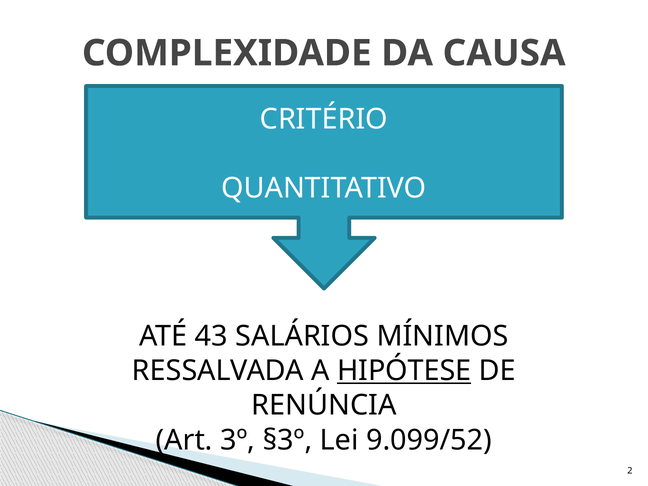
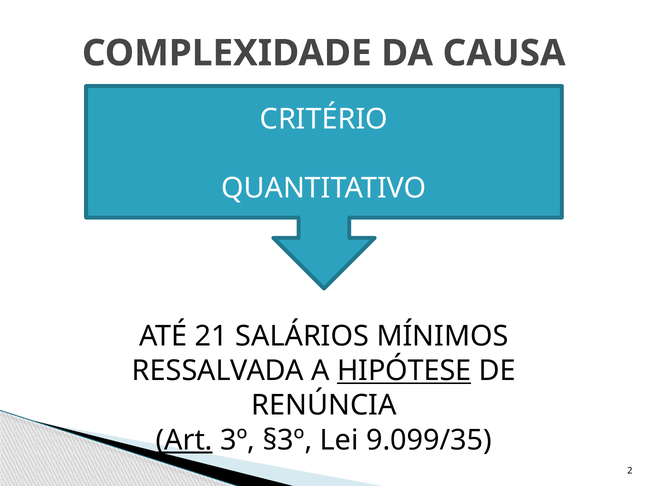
43: 43 -> 21 (211, 336)
Art underline: none -> present (184, 440)
9.099/52: 9.099/52 -> 9.099/35 (429, 440)
